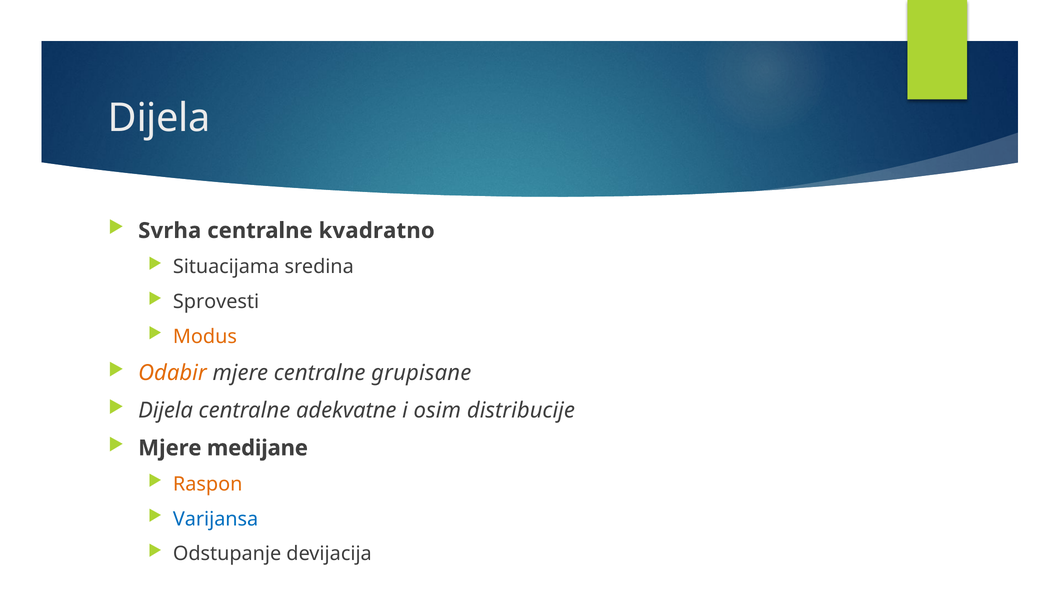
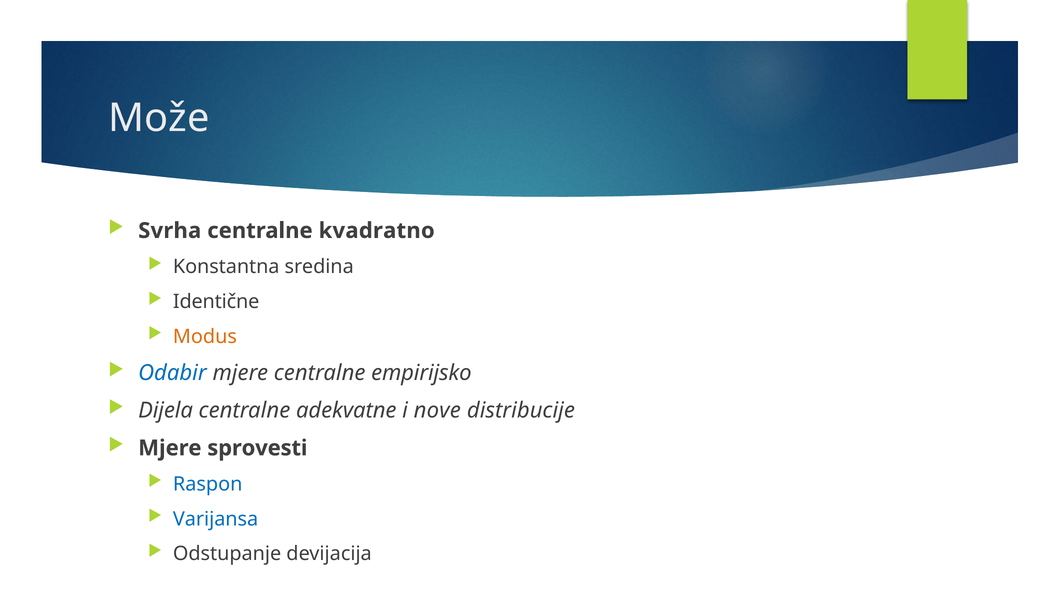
Dijela: Dijela -> Može (159, 118)
Situacijama: Situacijama -> Konstantna (226, 267)
Sprovesti: Sprovesti -> Identične (216, 302)
Odabir colour: orange -> blue (172, 373)
grupisane: grupisane -> empirijsko (421, 373)
osim: osim -> nove (437, 411)
medijane: medijane -> sprovesti (257, 448)
Raspon colour: orange -> blue (208, 484)
